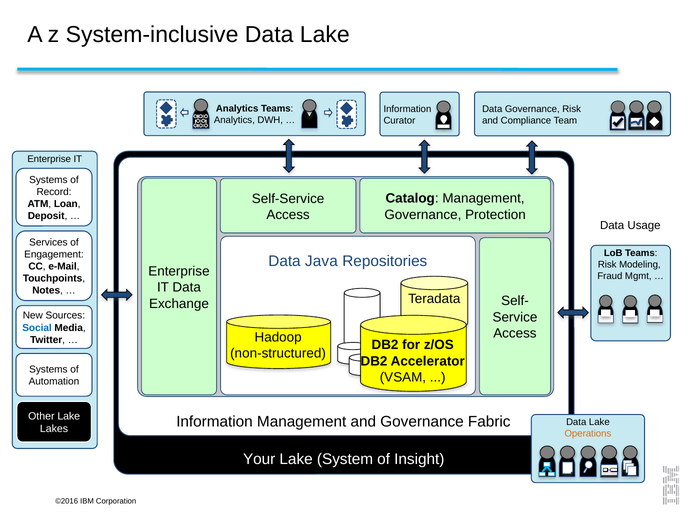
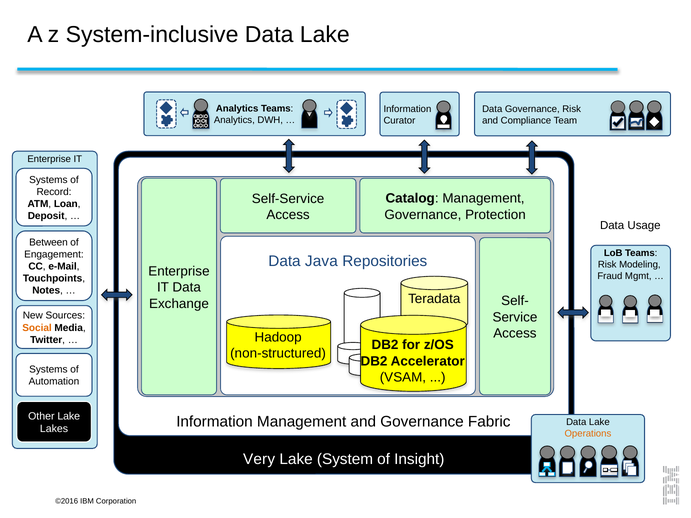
Services: Services -> Between (48, 242)
Social colour: blue -> orange (37, 328)
Your: Your -> Very (259, 459)
